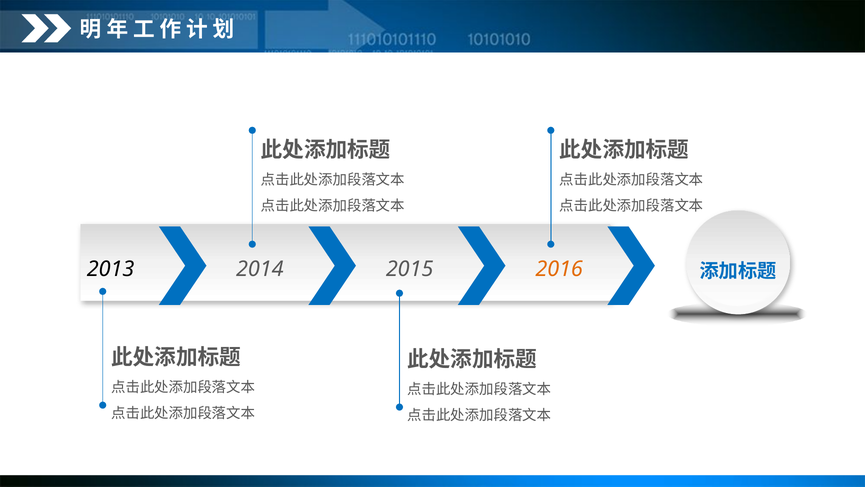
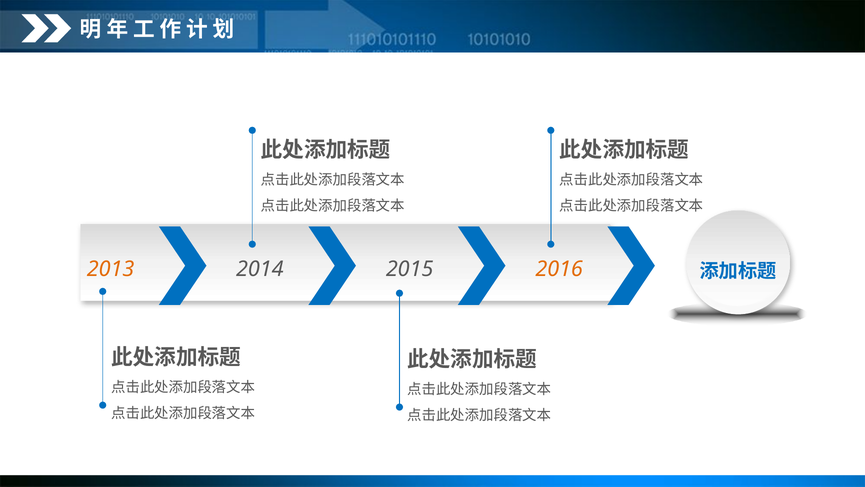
2013 colour: black -> orange (111, 269)
